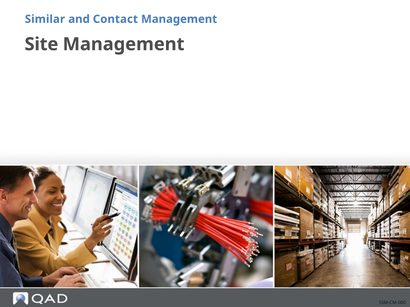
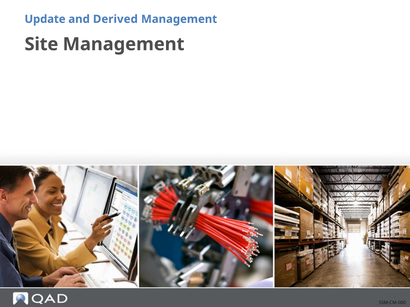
Similar: Similar -> Update (45, 19)
Contact: Contact -> Derived (115, 19)
